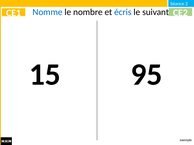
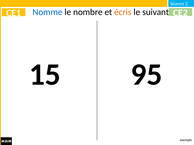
écris colour: blue -> orange (123, 12)
